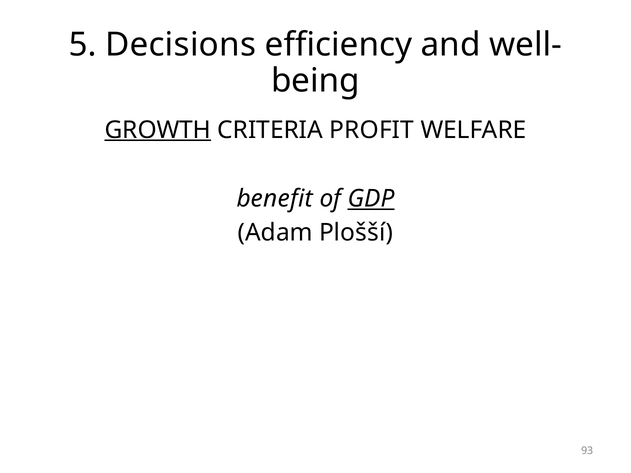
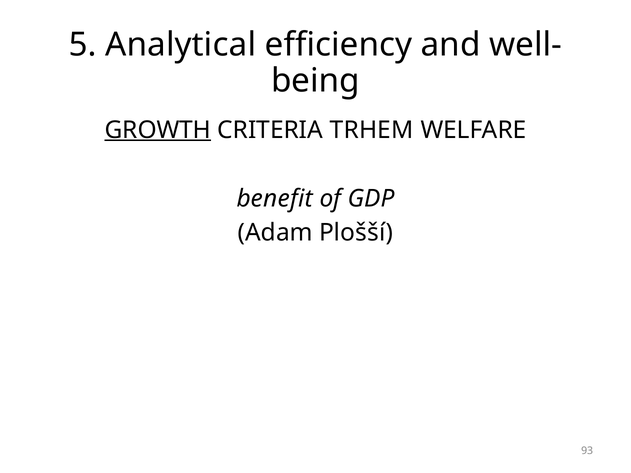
Decisions: Decisions -> Analytical (181, 45)
PROFIT: PROFIT -> TRHEM (372, 130)
GDP underline: present -> none (371, 199)
